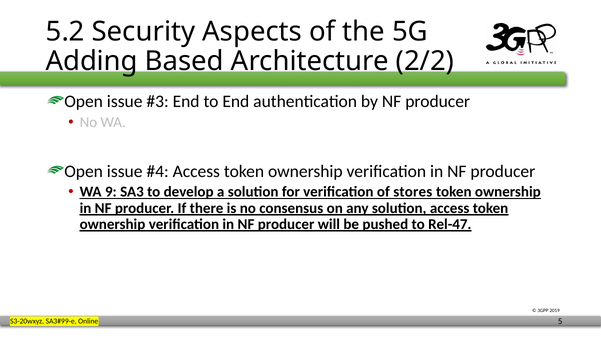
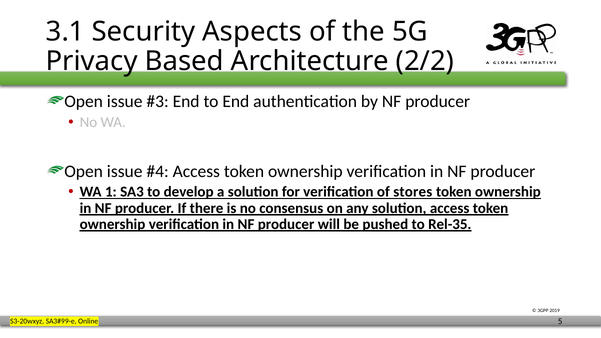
5.2: 5.2 -> 3.1 (65, 32)
Adding: Adding -> Privacy (92, 61)
9: 9 -> 1 (111, 192)
Rel-47: Rel-47 -> Rel-35 (450, 225)
